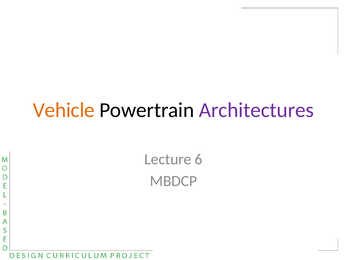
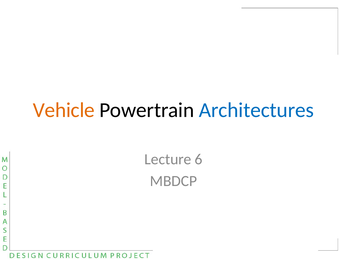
Architectures colour: purple -> blue (256, 110)
